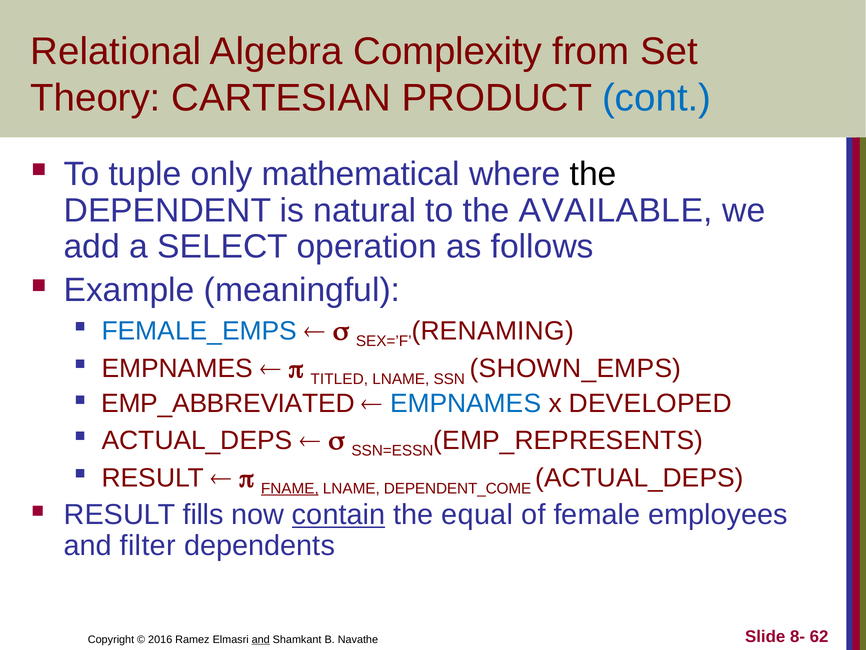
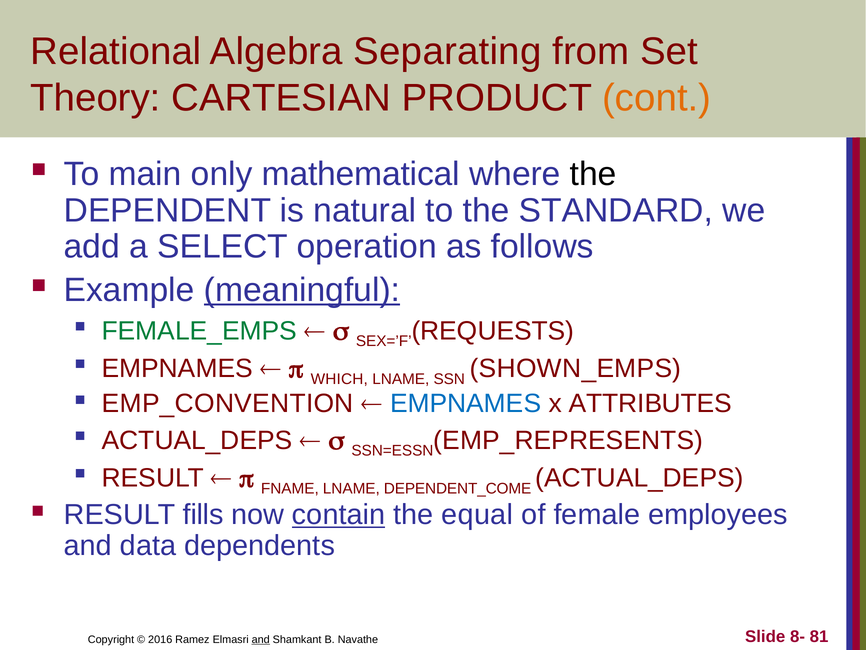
Complexity: Complexity -> Separating (447, 52)
cont colour: blue -> orange (657, 98)
tuple: tuple -> main (145, 174)
AVAILABLE: AVAILABLE -> STANDARD (616, 210)
meaningful underline: none -> present (302, 290)
FEMALE_EMPS colour: blue -> green (199, 331)
RENAMING: RENAMING -> REQUESTS (493, 331)
TITLED: TITLED -> WHICH (339, 379)
EMP_ABBREVIATED: EMP_ABBREVIATED -> EMP_CONVENTION (228, 403)
DEVELOPED: DEVELOPED -> ATTRIBUTES (650, 403)
FNAME underline: present -> none (290, 488)
filter: filter -> data (148, 545)
62: 62 -> 81 (819, 636)
